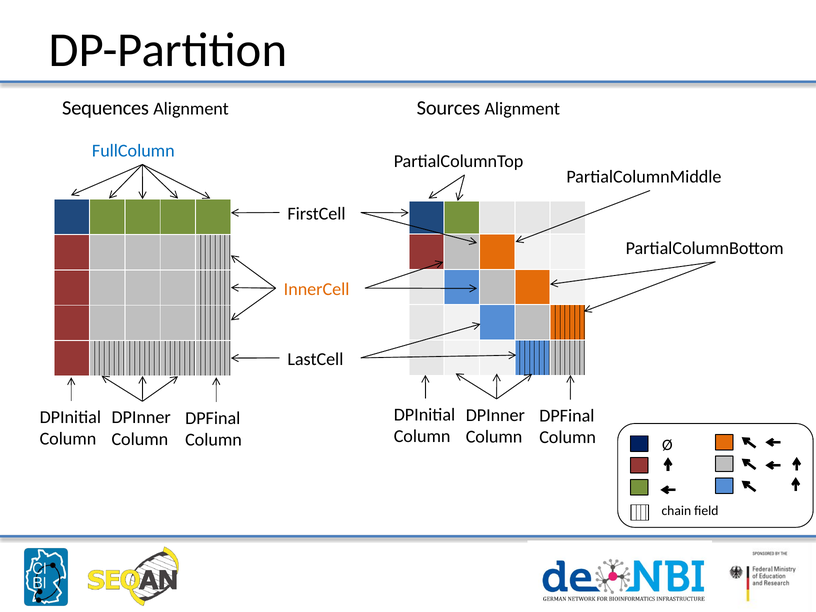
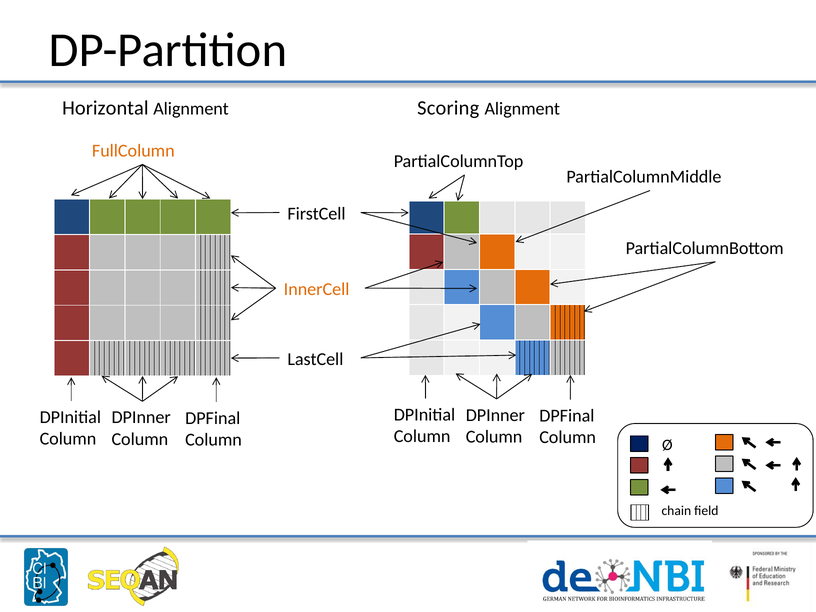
Sequences: Sequences -> Horizontal (105, 108)
Sources: Sources -> Scoring (448, 108)
FullColumn colour: blue -> orange (133, 151)
